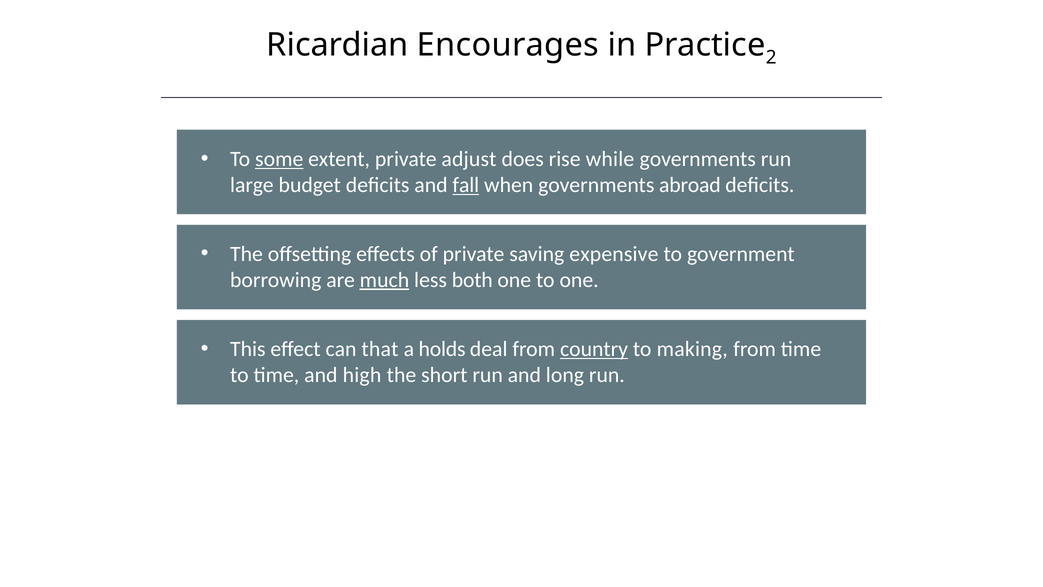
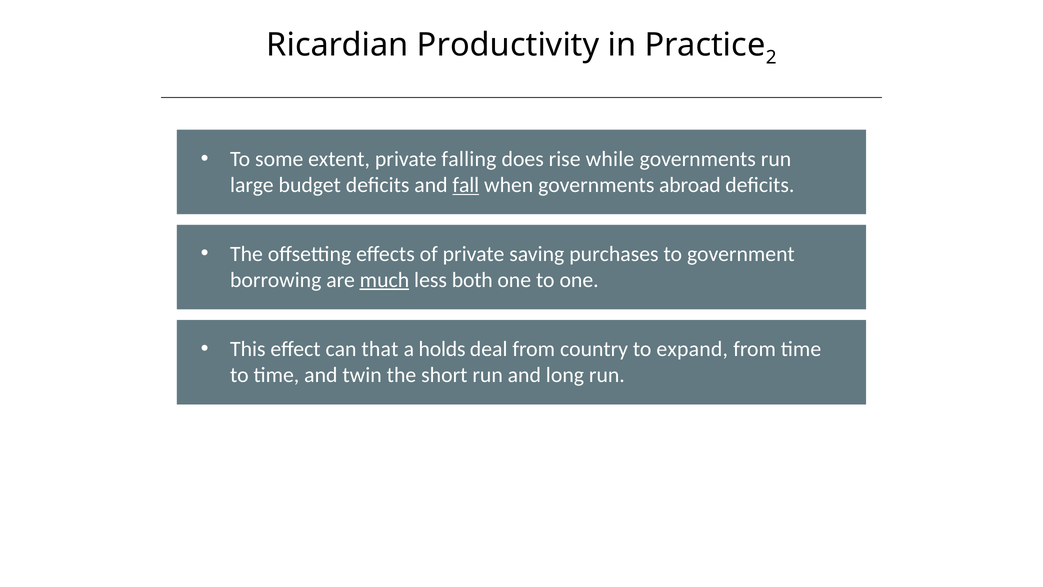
Encourages: Encourages -> Productivity (508, 45)
some underline: present -> none (279, 159)
adjust: adjust -> falling (469, 159)
expensive: expensive -> purchases (614, 254)
country underline: present -> none (594, 349)
making: making -> expand (692, 349)
high: high -> twin (362, 375)
